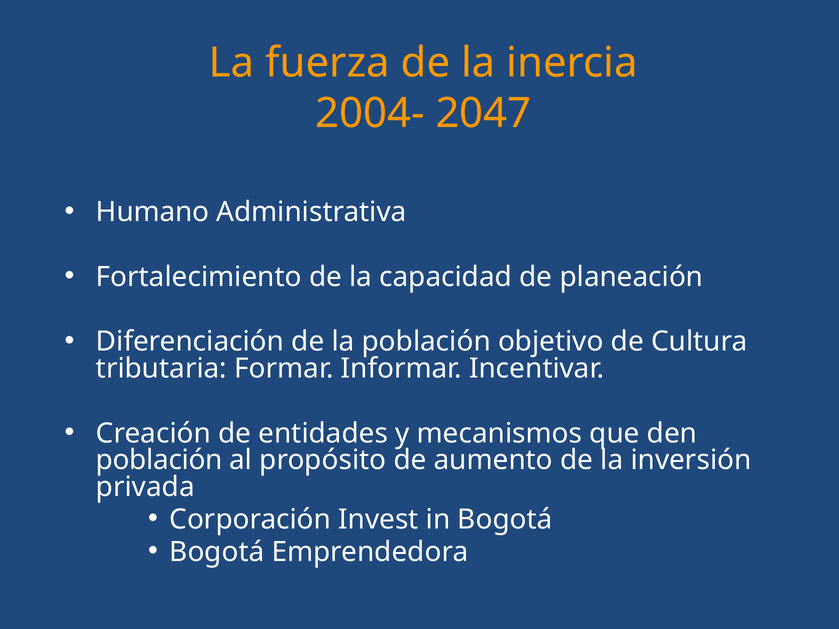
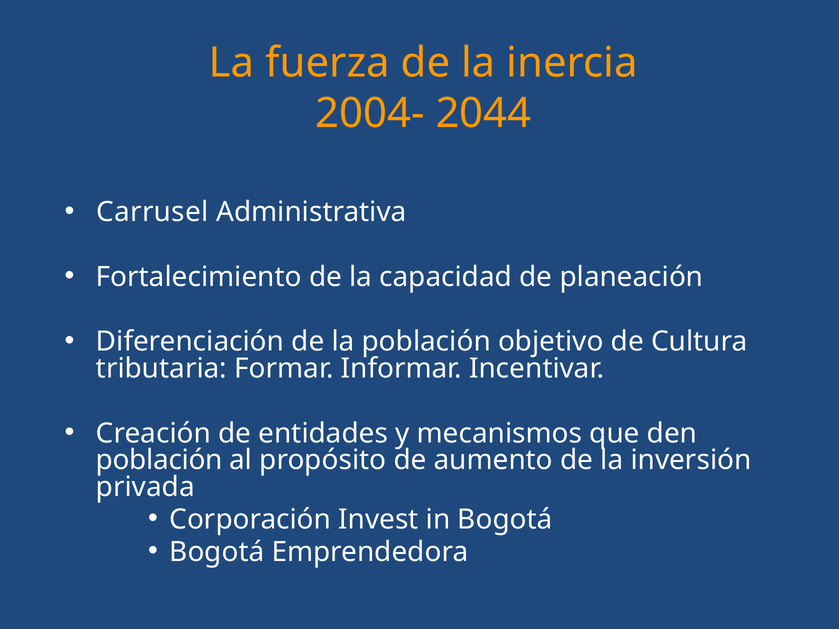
2047: 2047 -> 2044 (483, 113)
Humano: Humano -> Carrusel (152, 212)
